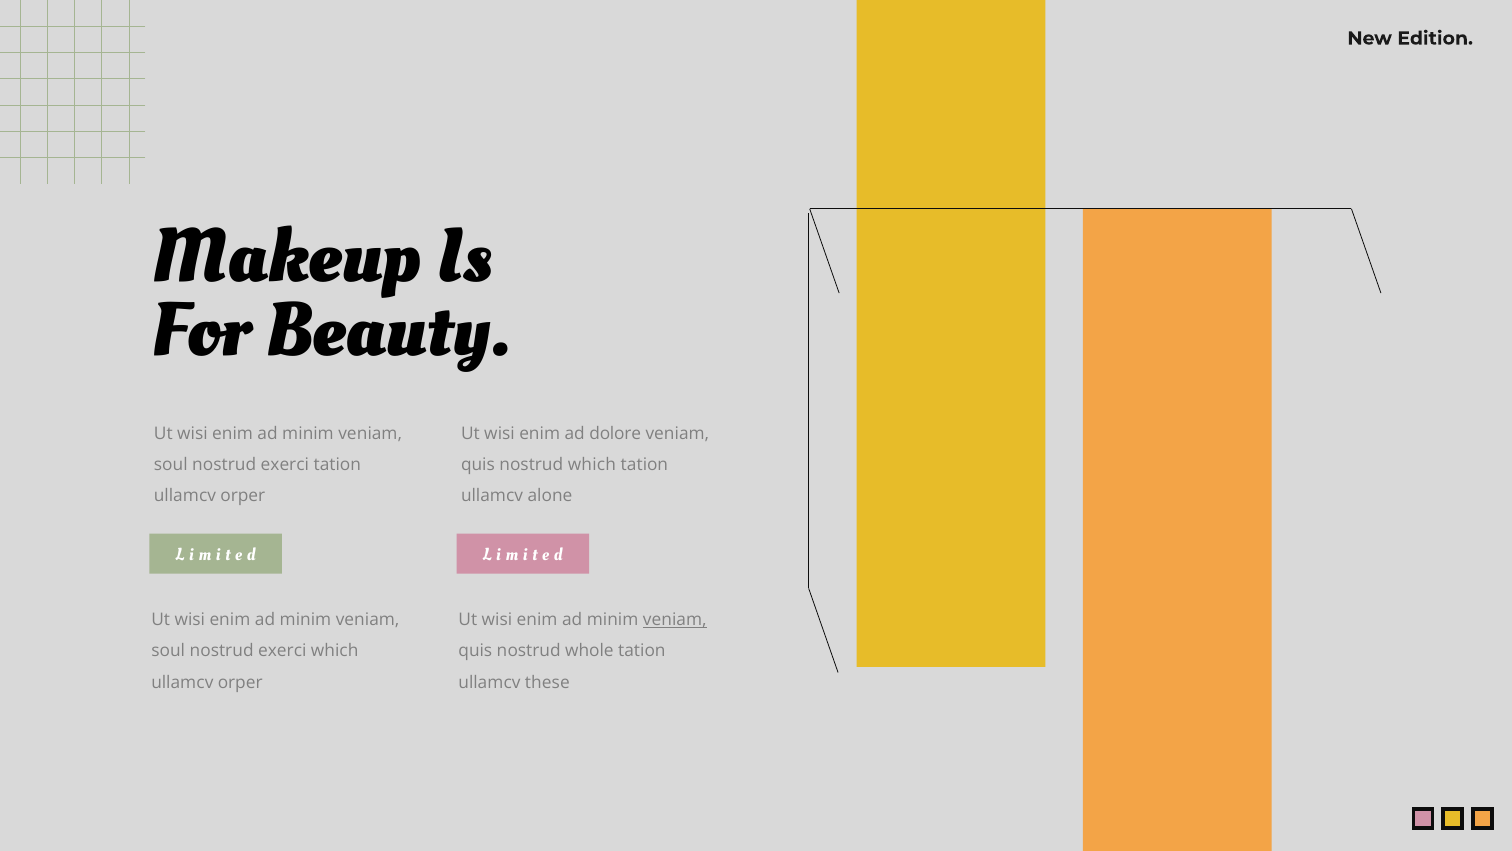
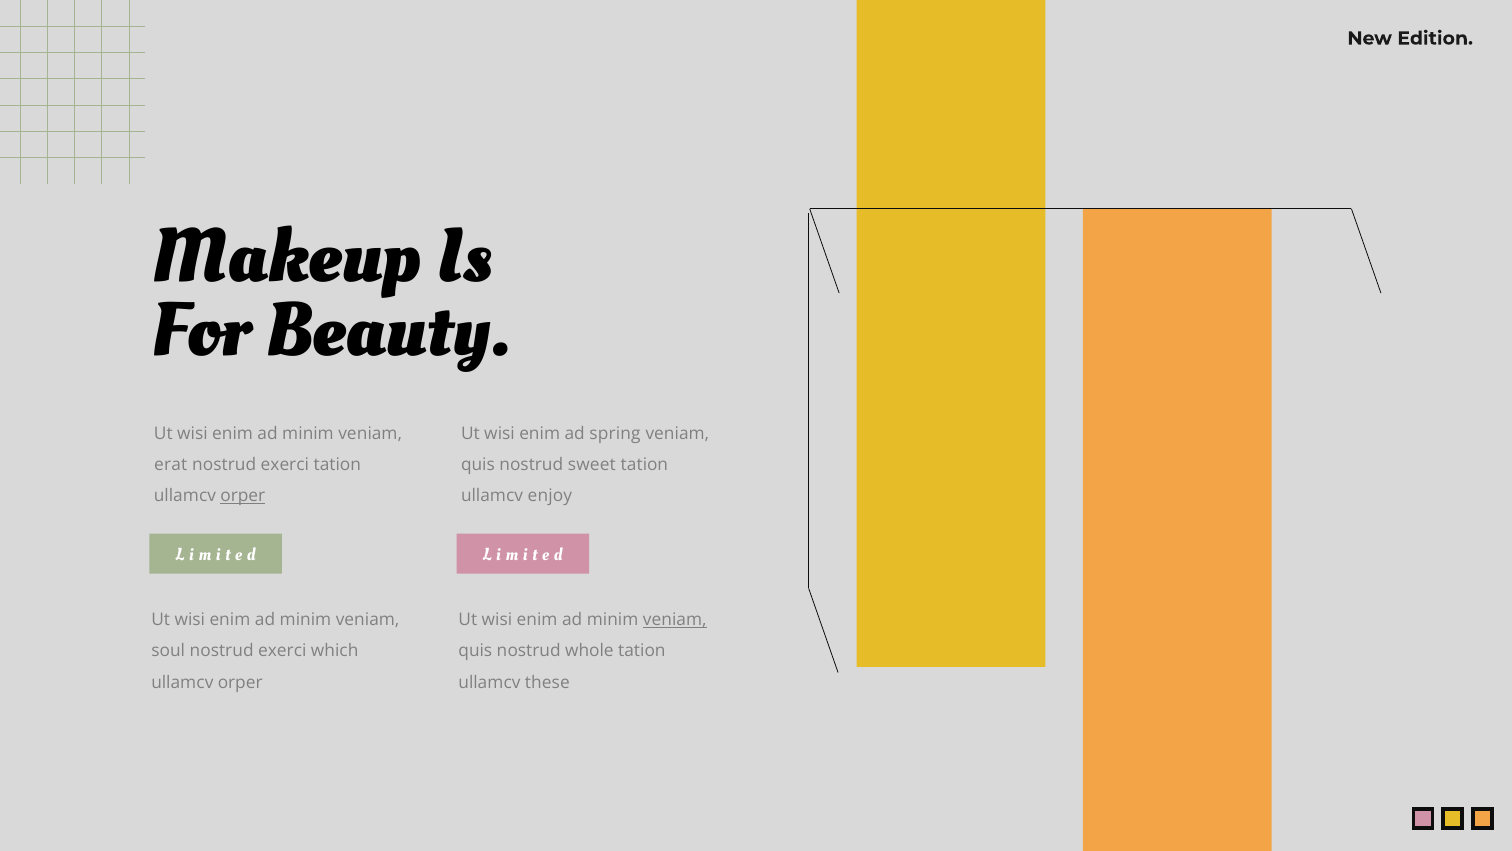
dolore: dolore -> spring (615, 433)
soul: soul -> erat (171, 464)
nostrud which: which -> sweet (592, 464)
orper underline: none -> present (243, 496)
alone: alone -> enjoy (550, 496)
